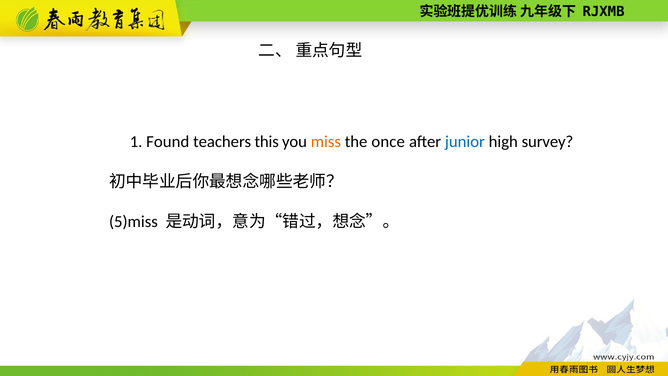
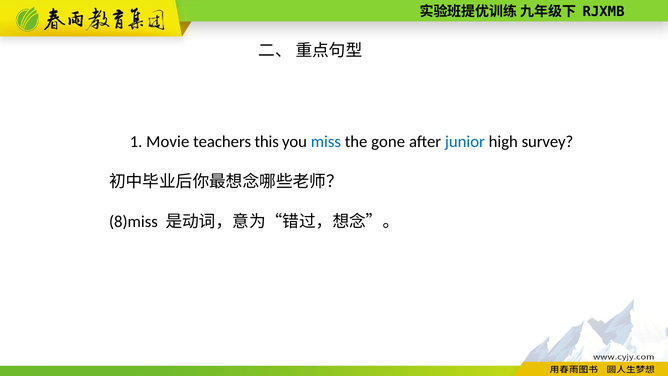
Found: Found -> Movie (168, 142)
miss colour: orange -> blue (326, 142)
once: once -> gone (388, 142)
5)miss: 5)miss -> 8)miss (133, 222)
